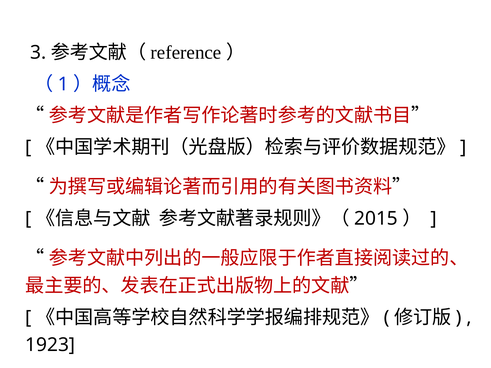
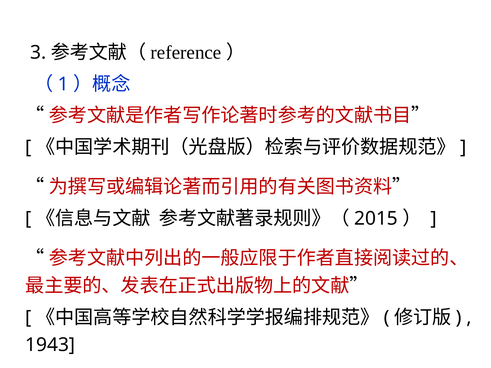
1923: 1923 -> 1943 (50, 345)
